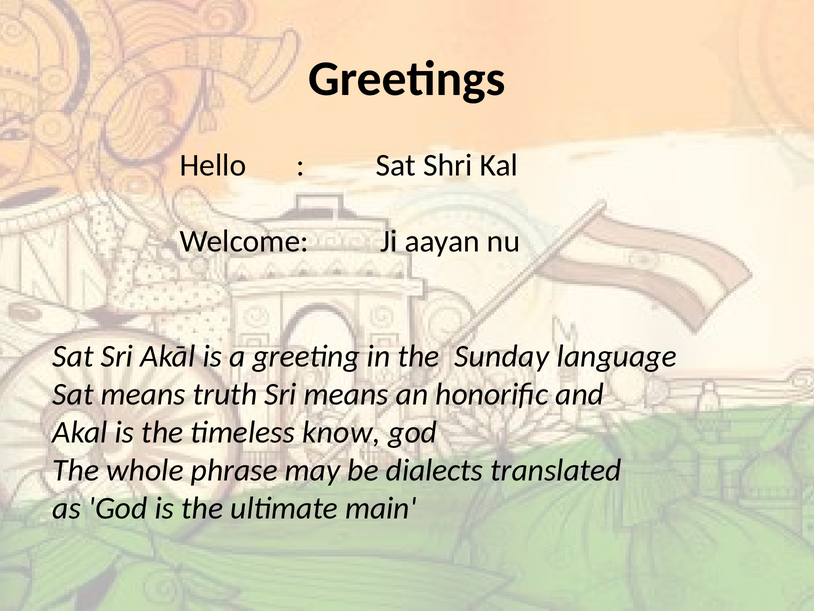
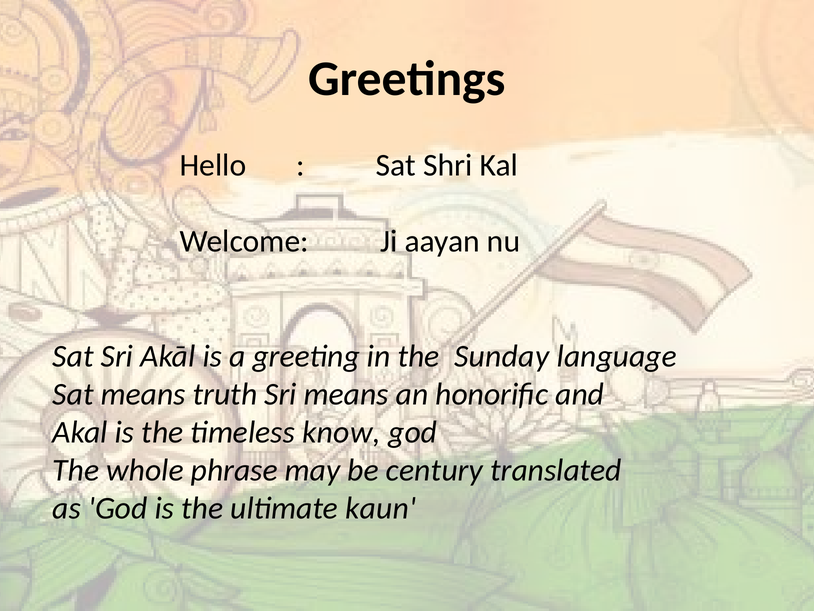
dialects: dialects -> century (434, 470)
main: main -> kaun (381, 508)
